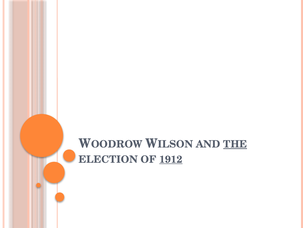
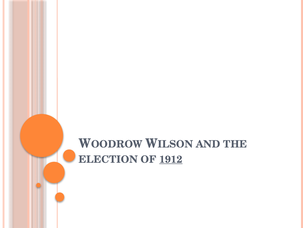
THE underline: present -> none (235, 144)
